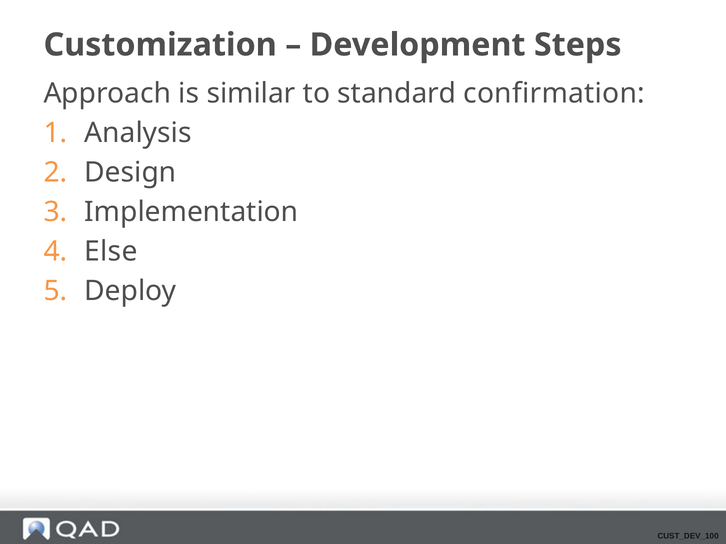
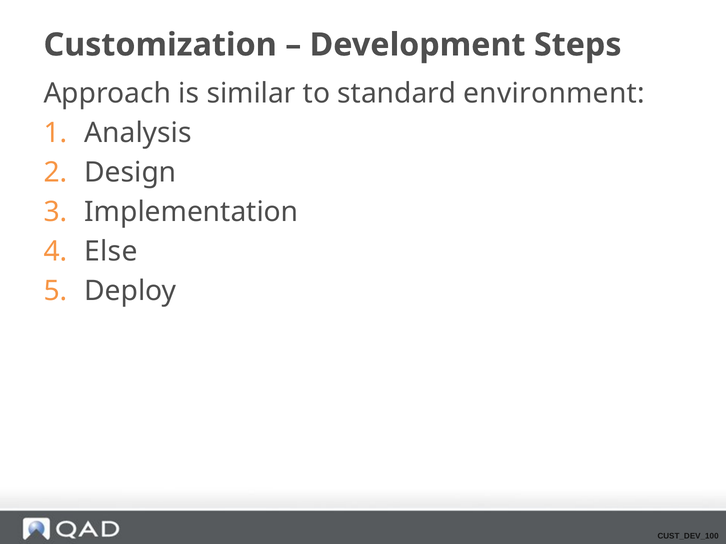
confirmation: confirmation -> environment (554, 93)
